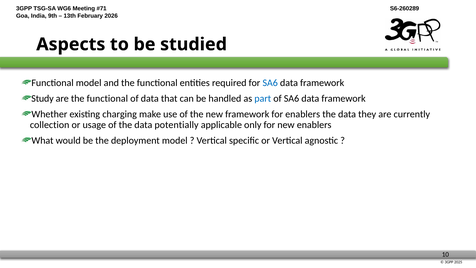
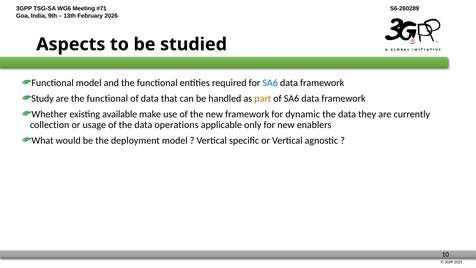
part colour: blue -> orange (263, 98)
charging: charging -> available (120, 114)
for enablers: enablers -> dynamic (303, 114)
potentially: potentially -> operations (177, 125)
